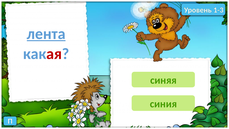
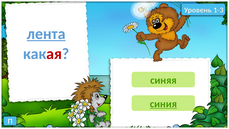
синия underline: none -> present (163, 104)
